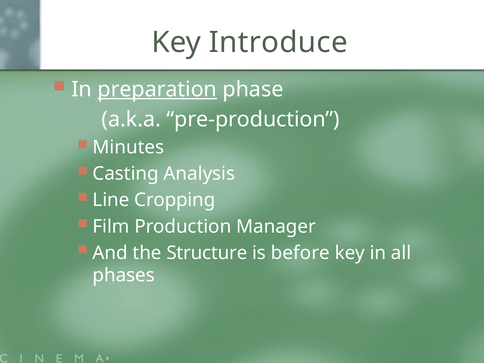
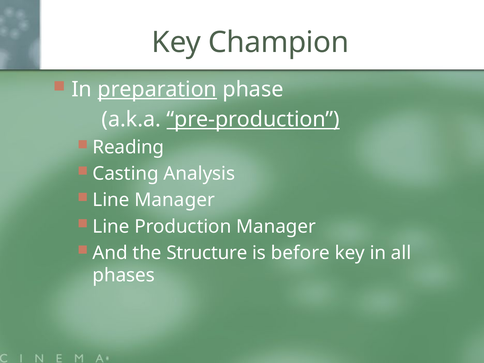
Introduce: Introduce -> Champion (279, 42)
pre-production underline: none -> present (253, 120)
Minutes: Minutes -> Reading (128, 147)
Line Cropping: Cropping -> Manager (175, 200)
Film: Film -> Line (111, 226)
